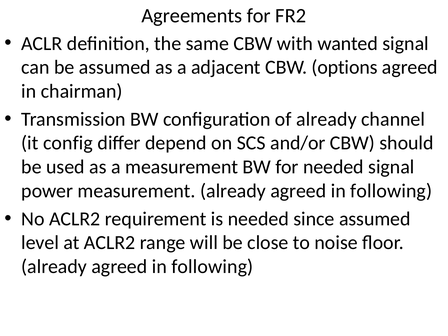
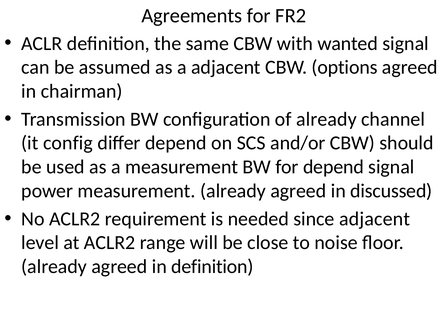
for needed: needed -> depend (333, 167)
following: following -> discussed (391, 191)
since assumed: assumed -> adjacent (375, 219)
following: following -> definition (212, 267)
